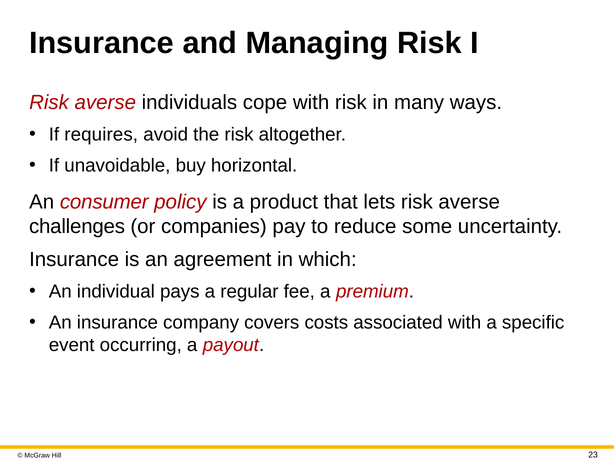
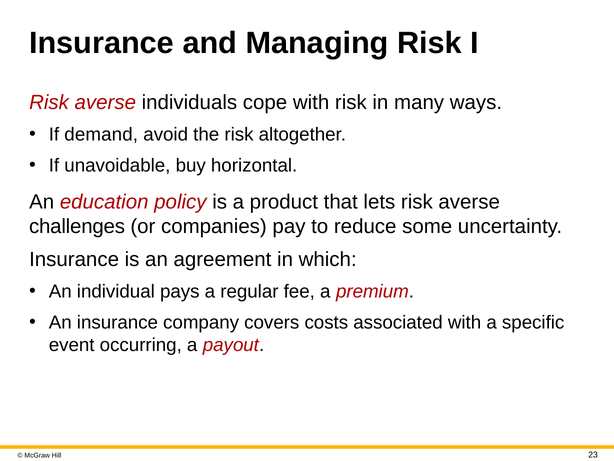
requires: requires -> demand (101, 134)
consumer: consumer -> education (104, 202)
